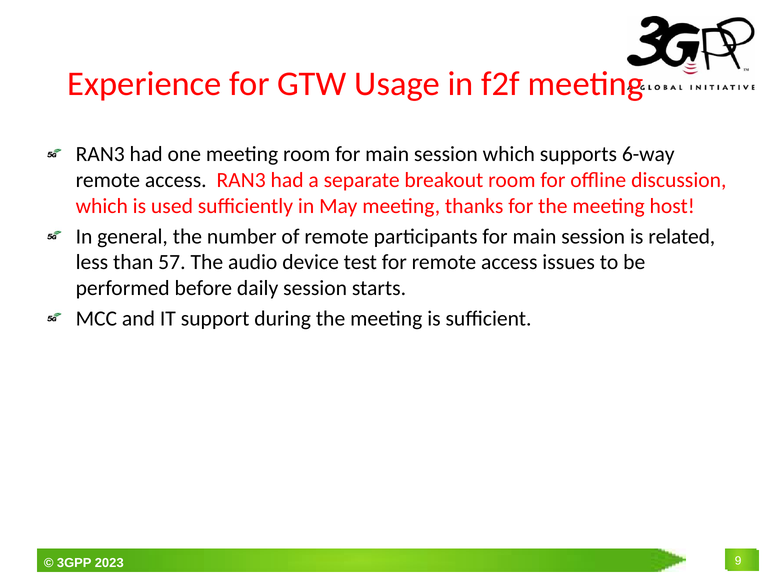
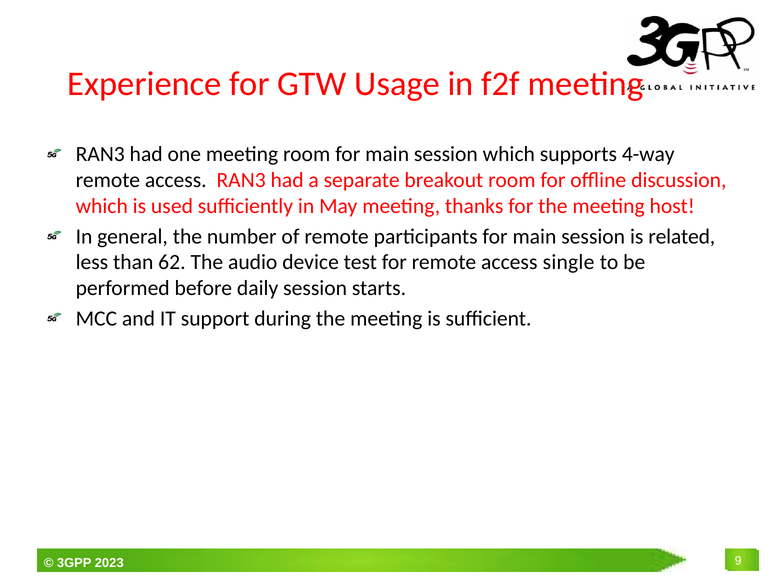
6-way: 6-way -> 4-way (648, 154)
57: 57 -> 62 (172, 262)
issues: issues -> single (569, 262)
